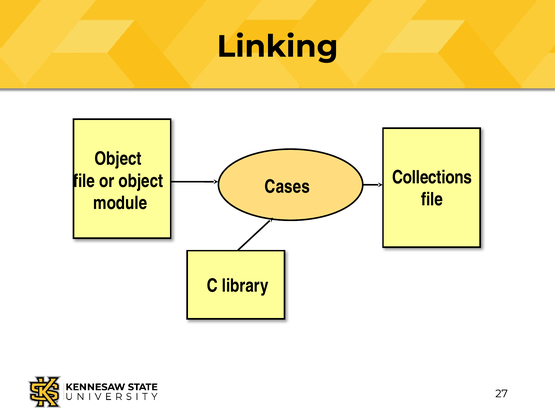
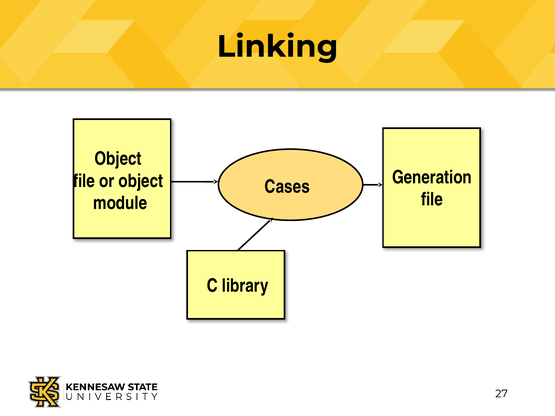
Collections: Collections -> Generation (432, 177)
